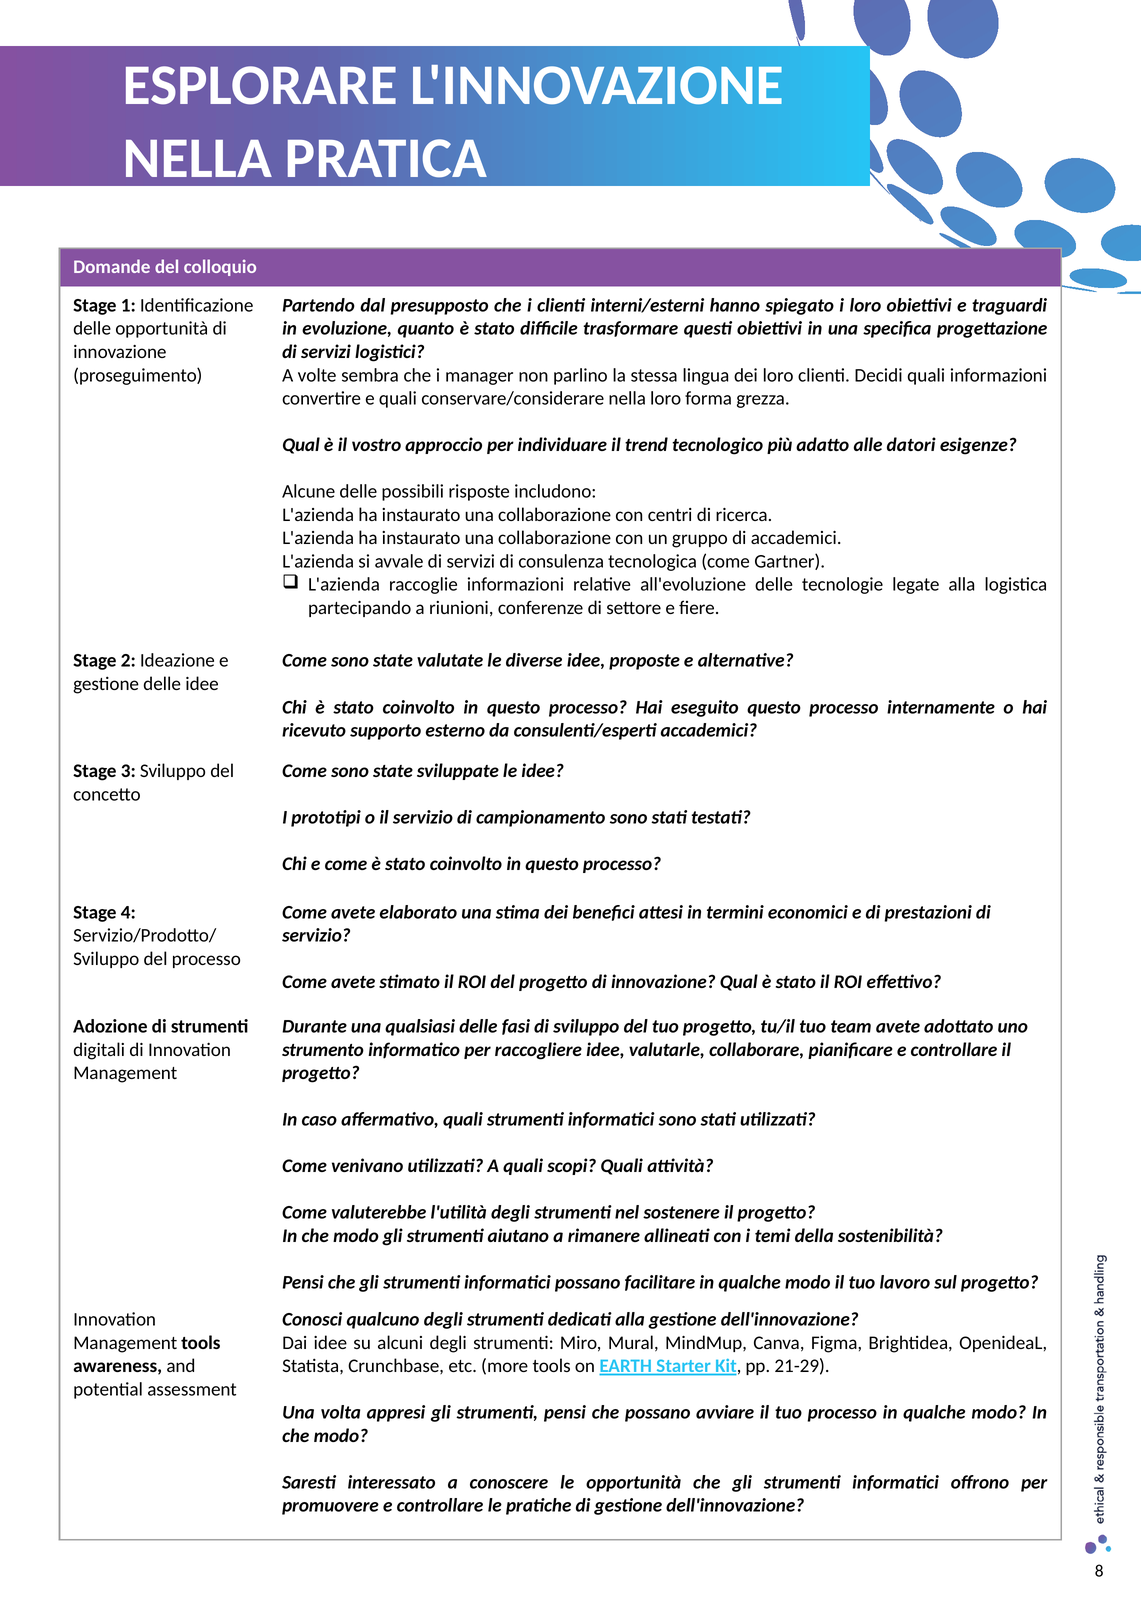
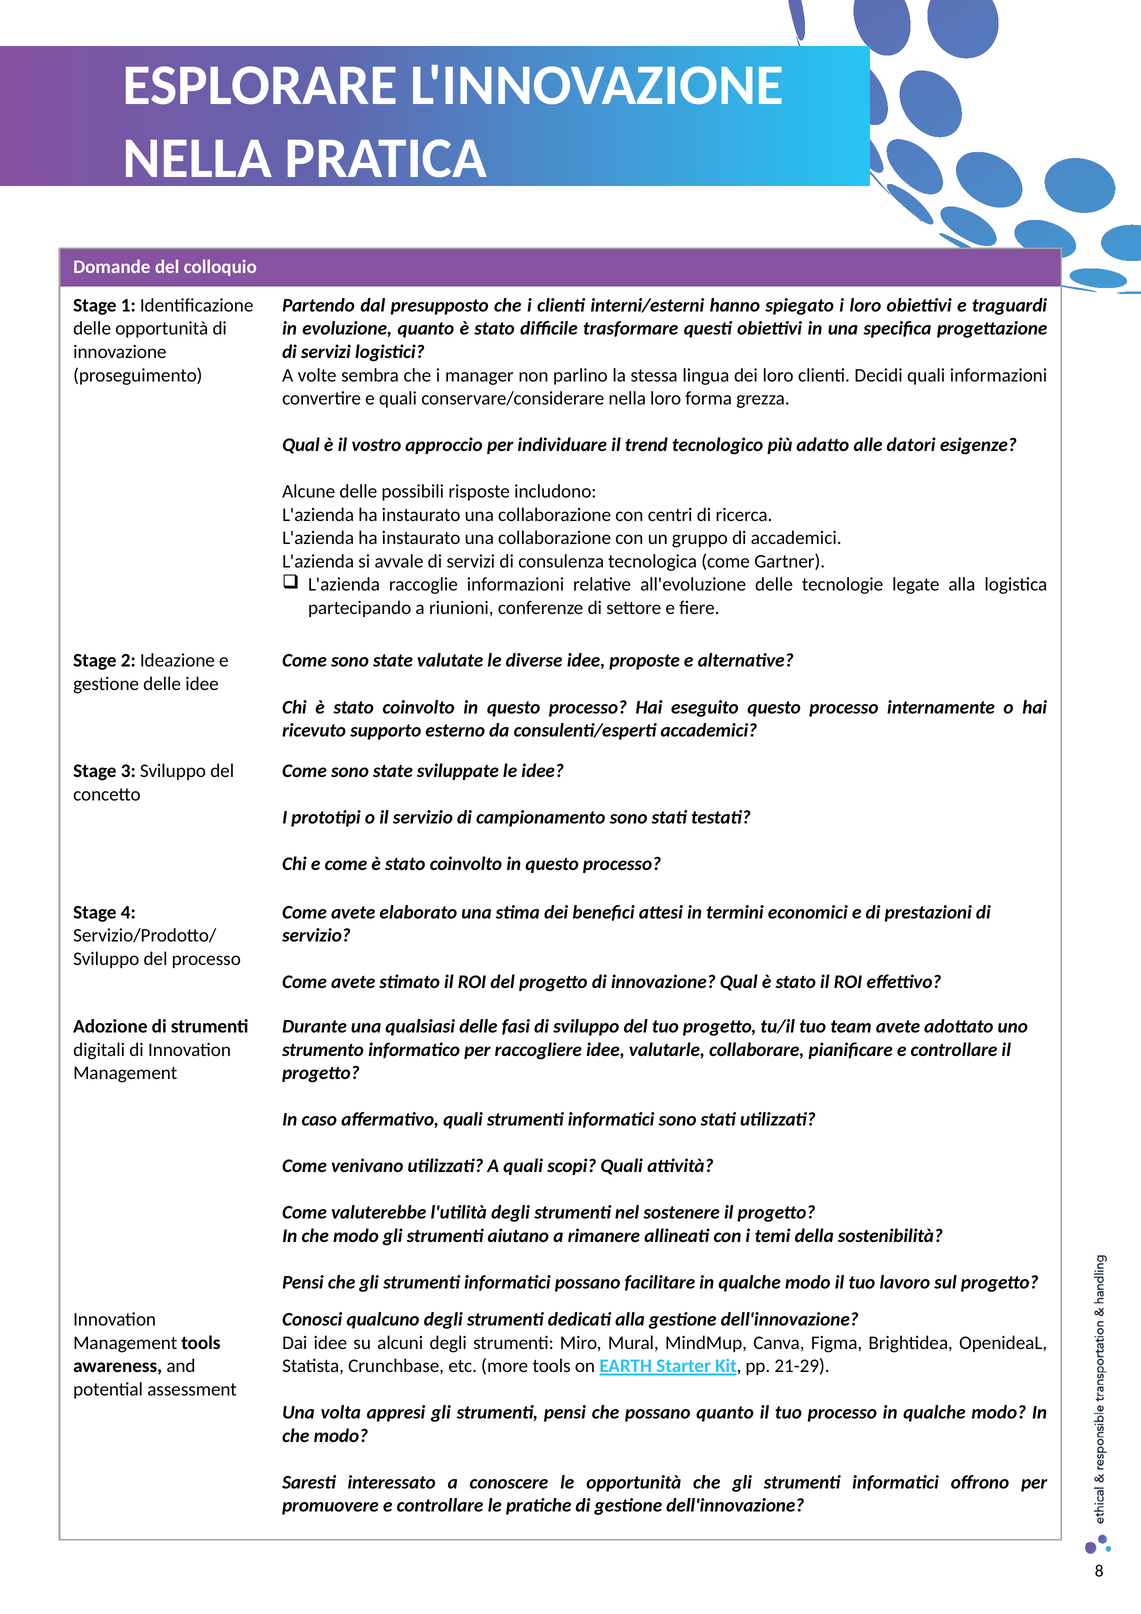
possano avviare: avviare -> quanto (725, 1412)
